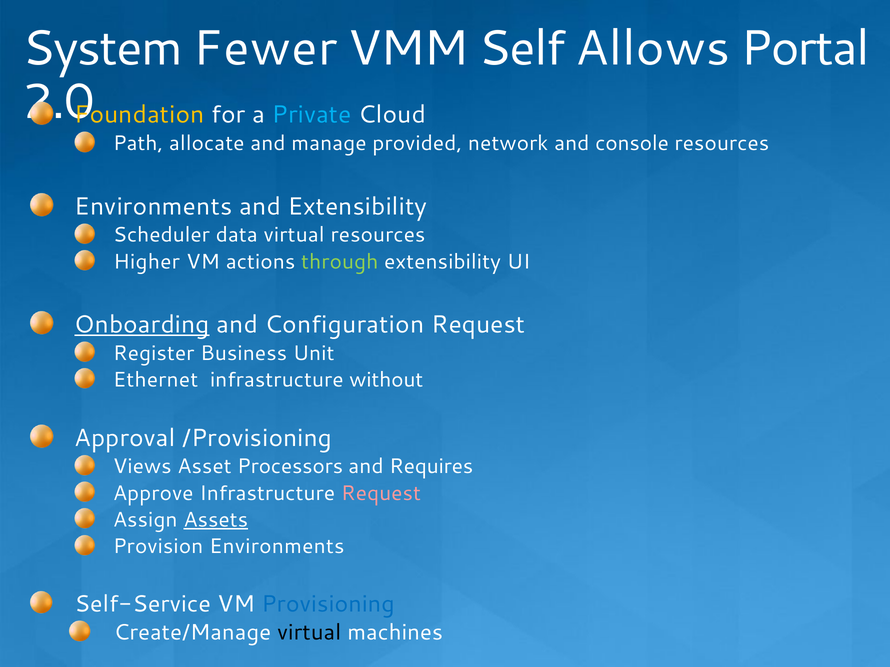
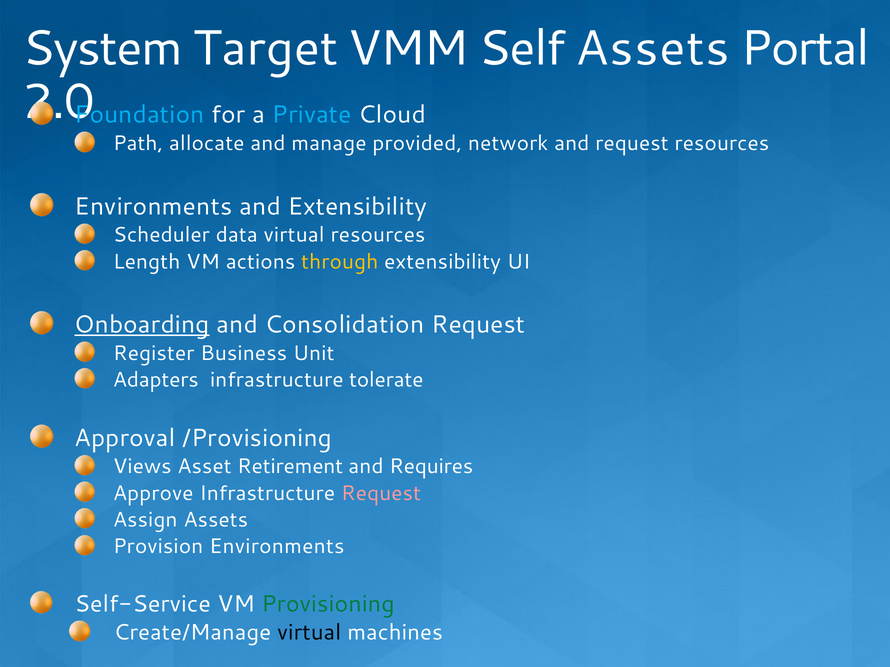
Fewer: Fewer -> Target (266, 49)
Self Allows: Allows -> Assets (653, 49)
Foundation colour: yellow -> light blue (139, 115)
and console: console -> request (632, 144)
Higher: Higher -> Length (147, 262)
through colour: light green -> yellow (340, 262)
Configuration: Configuration -> Consolidation (344, 325)
Ethernet: Ethernet -> Adapters (156, 380)
without: without -> tolerate (386, 380)
Processors: Processors -> Retirement (290, 467)
Assets underline: present -> none (216, 520)
Provisioning colour: blue -> green (328, 604)
